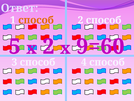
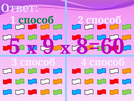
способ colour: orange -> green (36, 20)
х 2: 2 -> 9 (48, 46)
9=60: 9=60 -> 8=60 (100, 46)
